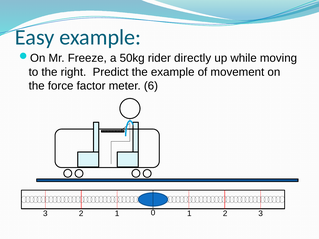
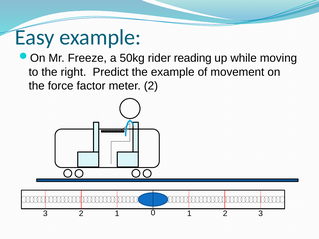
directly: directly -> reading (193, 58)
meter 6: 6 -> 2 (151, 86)
